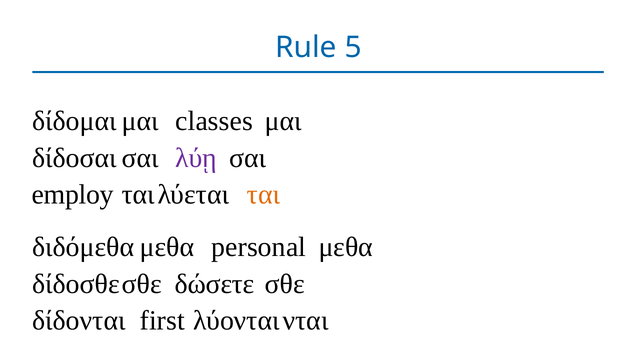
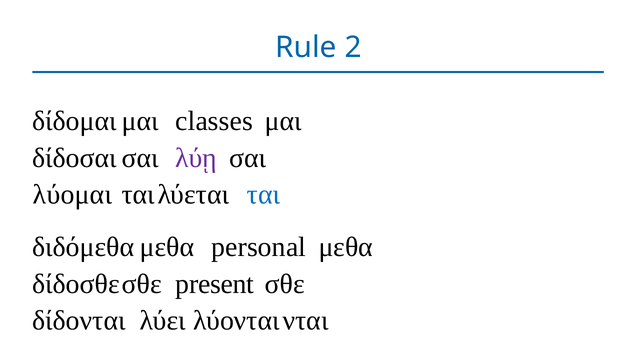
5: 5 -> 2 (353, 47)
employ: employ -> λύομαι (73, 194)
ται colour: orange -> blue (264, 194)
δώσετε: δώσετε -> present (215, 284)
first: first -> λύει (163, 321)
